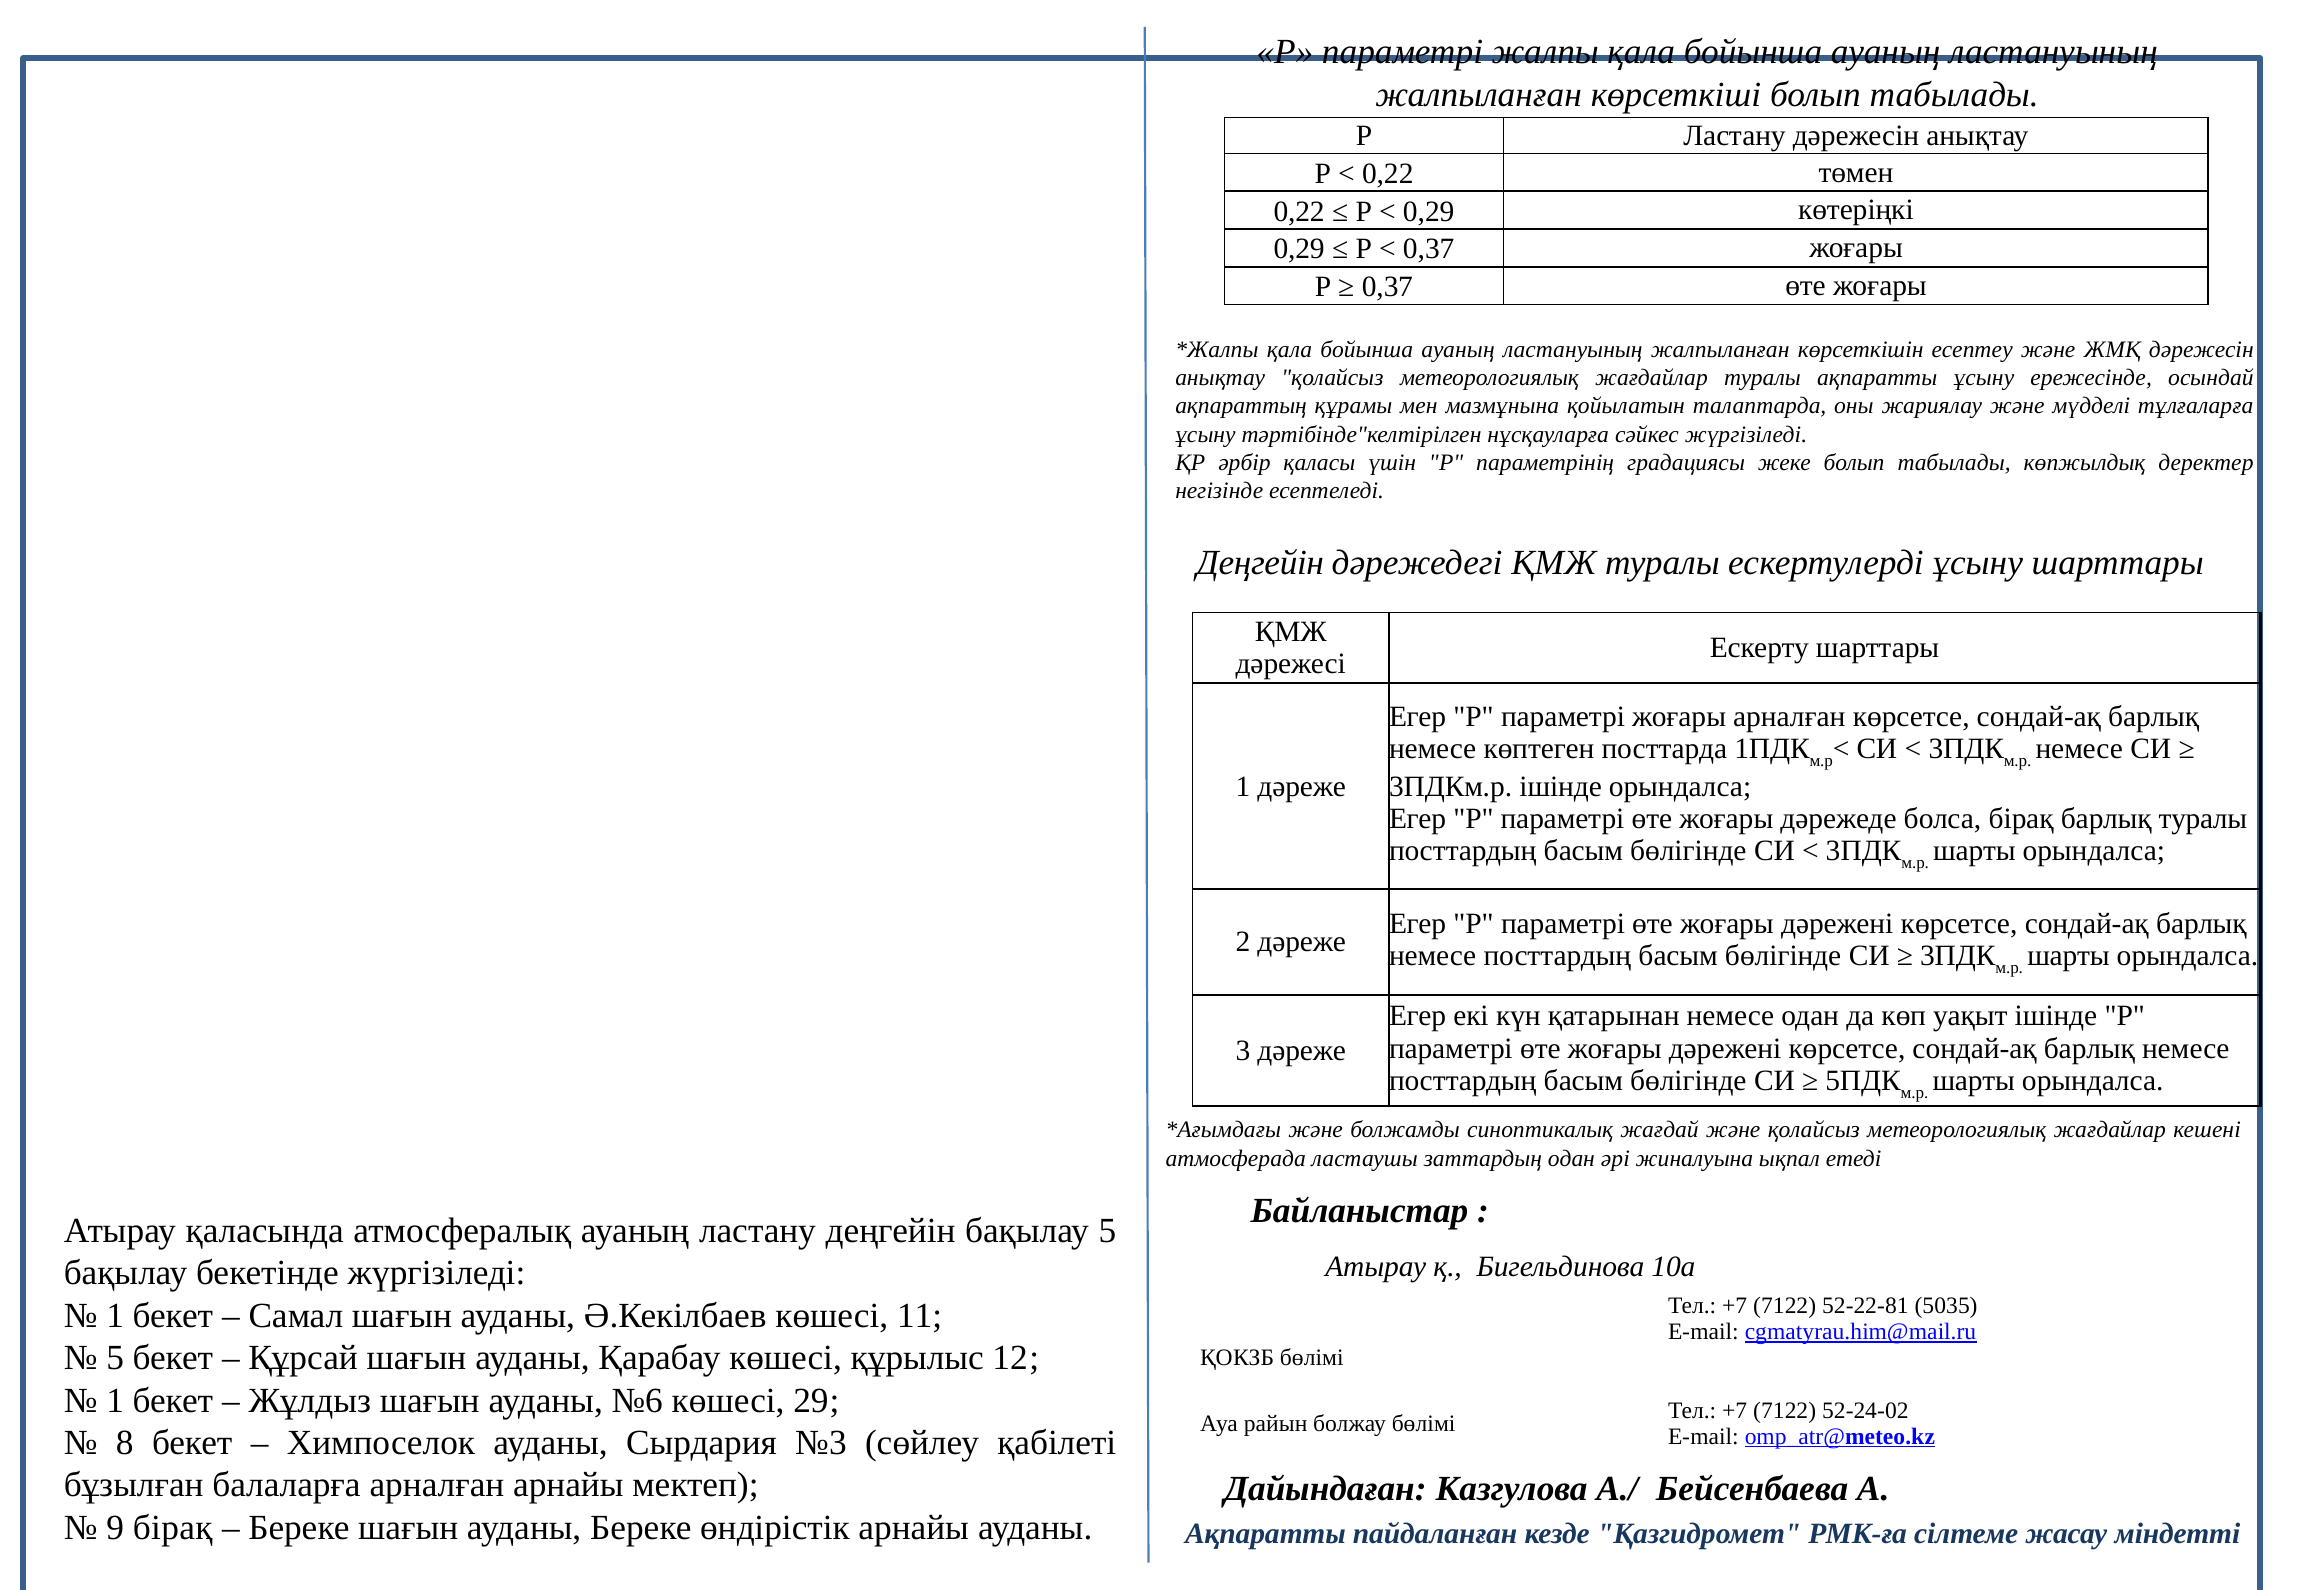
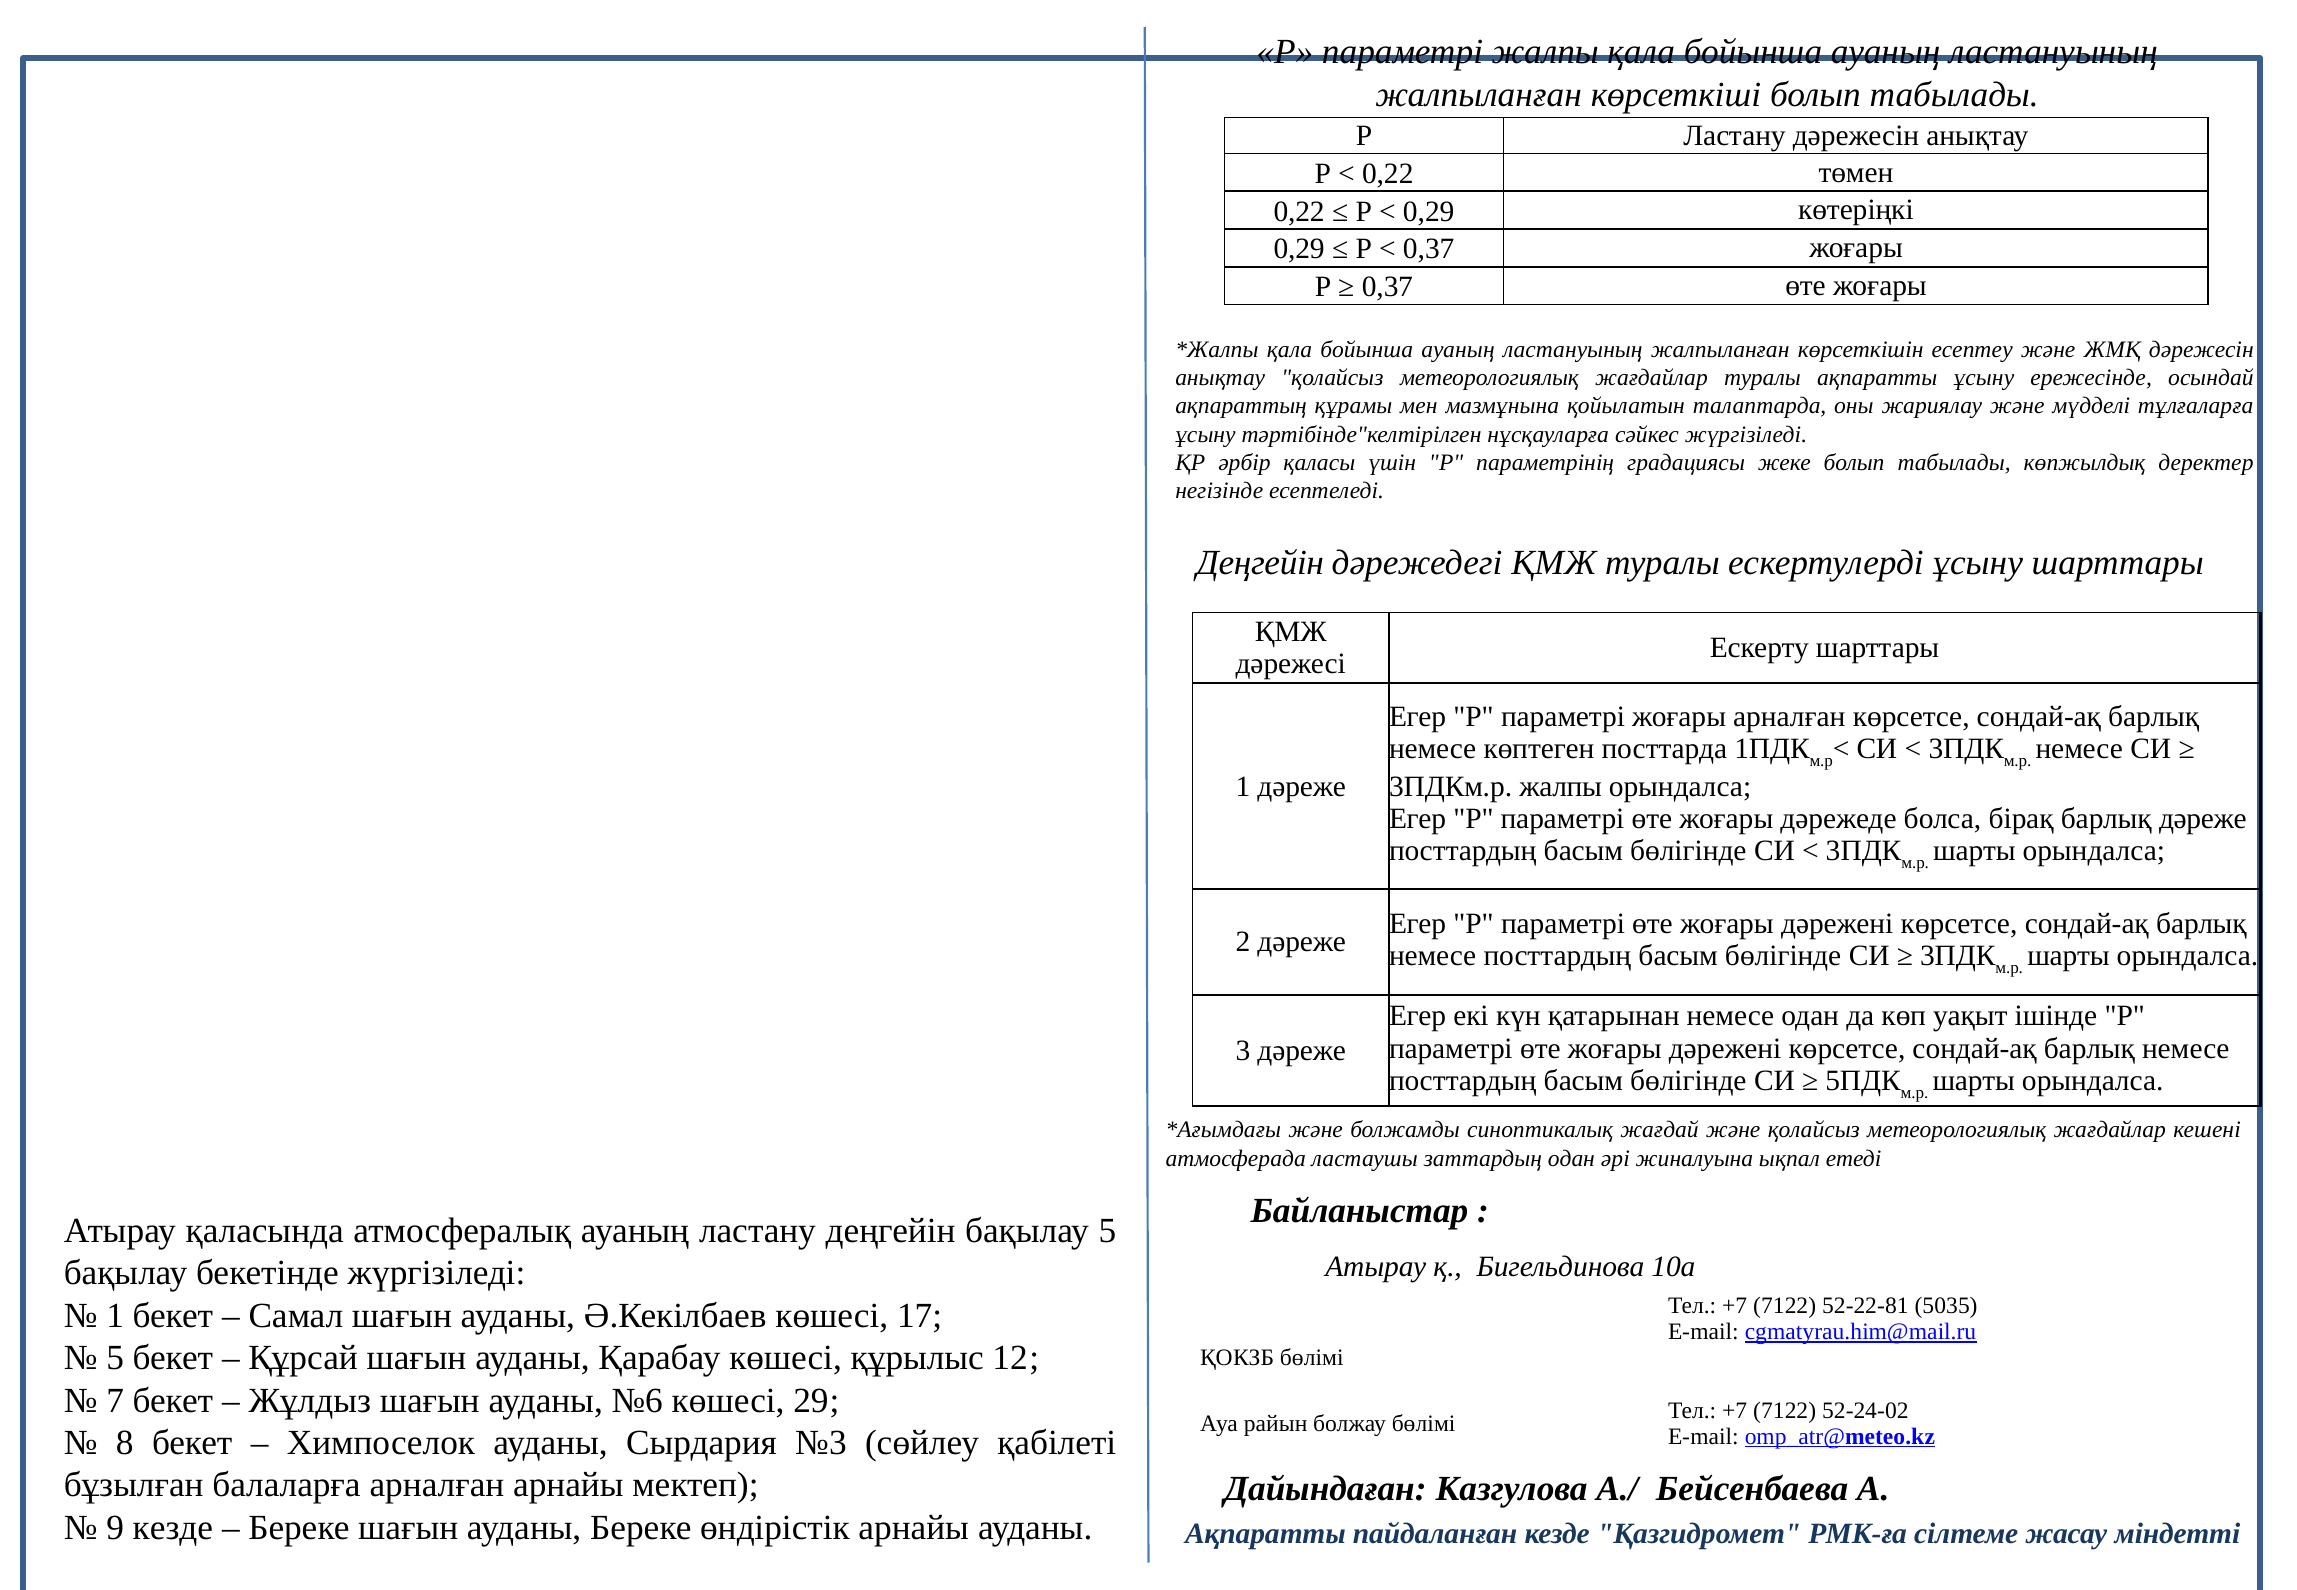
3ПДКм.р ішінде: ішінде -> жалпы (1561, 786)
барлық туралы: туралы -> дәреже (2203, 819)
11: 11 -> 17 (920, 1316)
1: 1 -> 7 (115, 1401)
9 бірақ: бірақ -> кезде (173, 1528)
